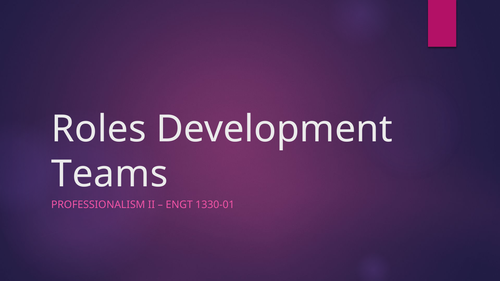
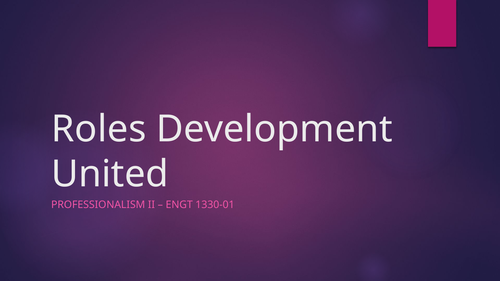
Teams: Teams -> United (110, 174)
